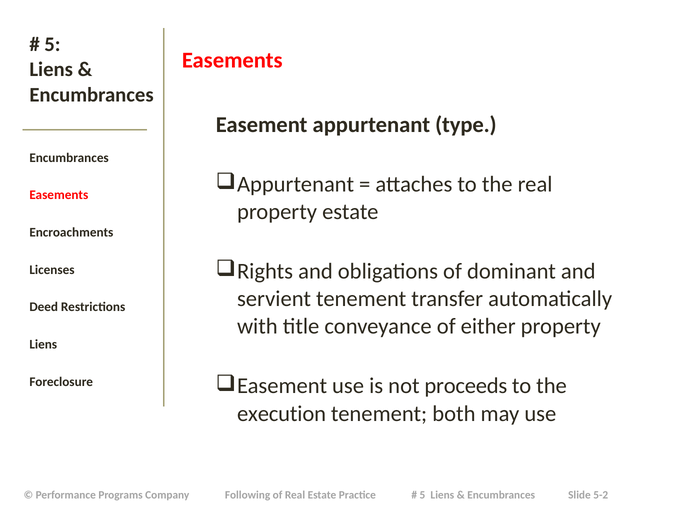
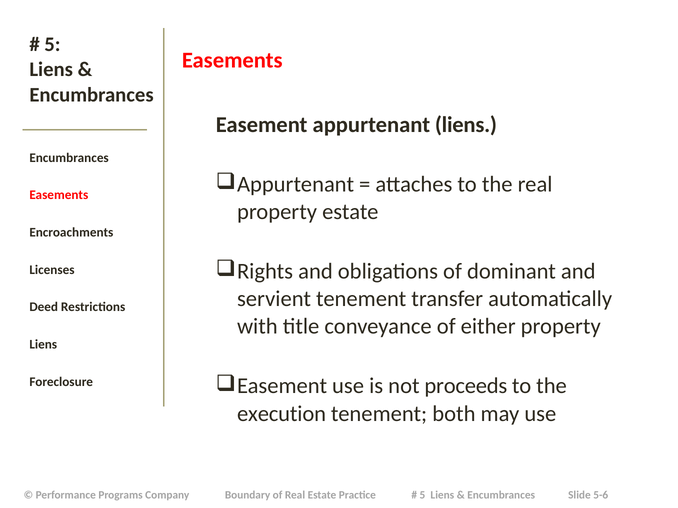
appurtenant type: type -> liens (466, 125)
Following: Following -> Boundary (248, 495)
5-2: 5-2 -> 5-6 (601, 495)
